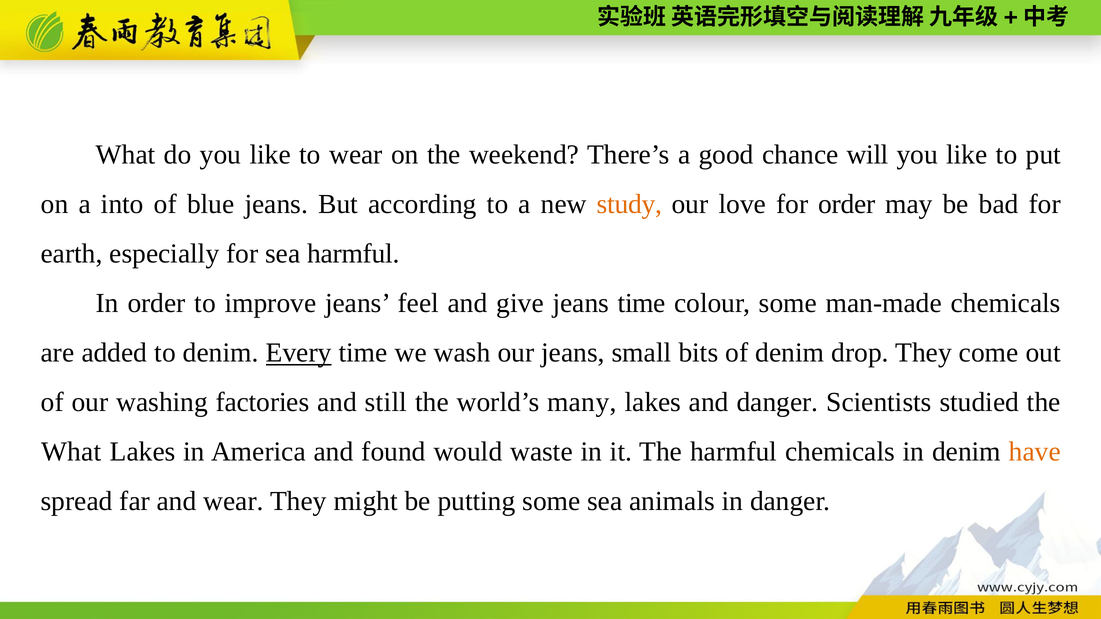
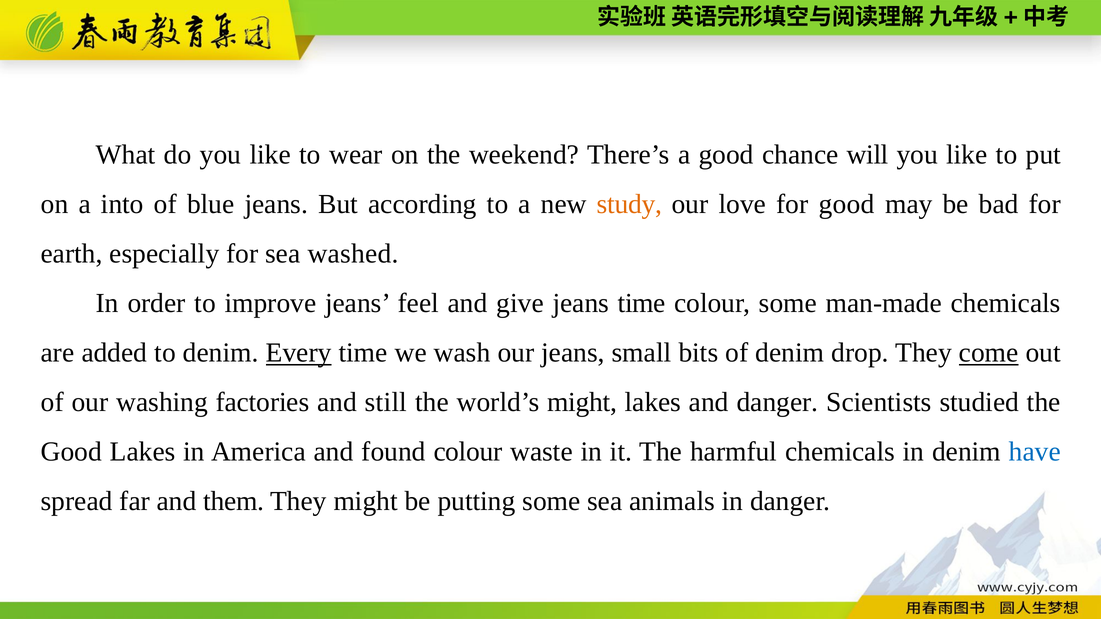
for order: order -> good (847, 204)
sea harmful: harmful -> washed (353, 254)
come underline: none -> present (989, 353)
world’s many: many -> might (582, 403)
What: What -> Good (71, 452)
found would: would -> colour (468, 452)
have colour: orange -> blue (1035, 452)
and wear: wear -> them (234, 502)
